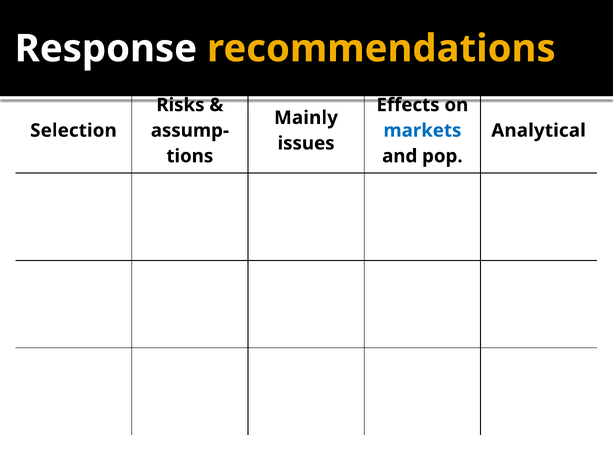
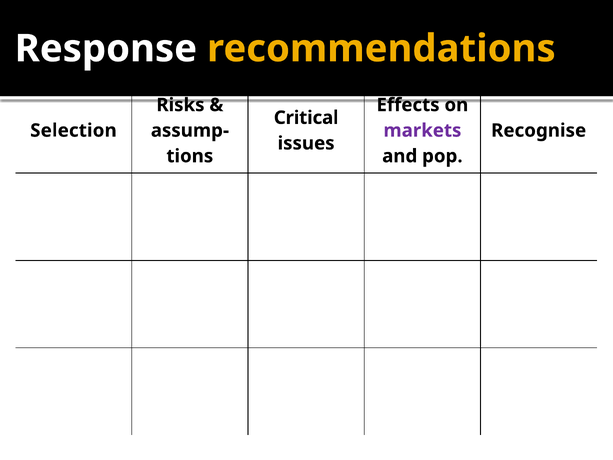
Mainly: Mainly -> Critical (306, 118)
markets colour: blue -> purple (422, 130)
Analytical: Analytical -> Recognise (539, 130)
